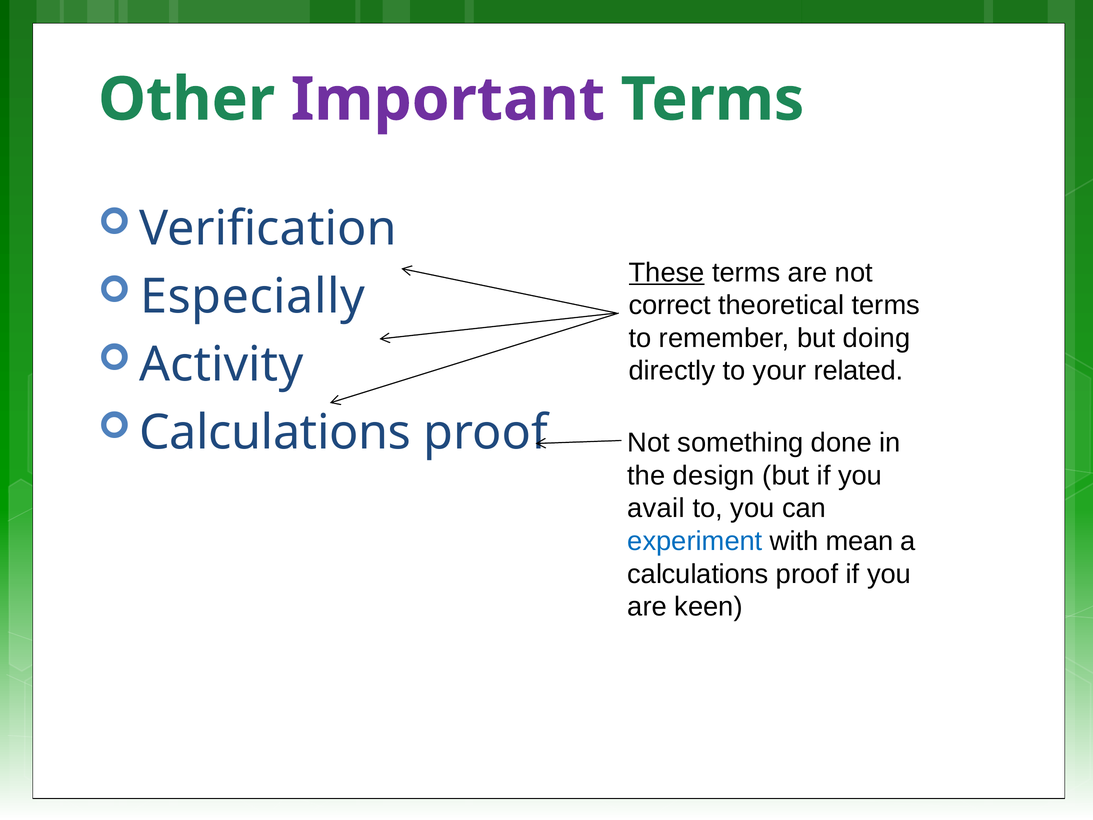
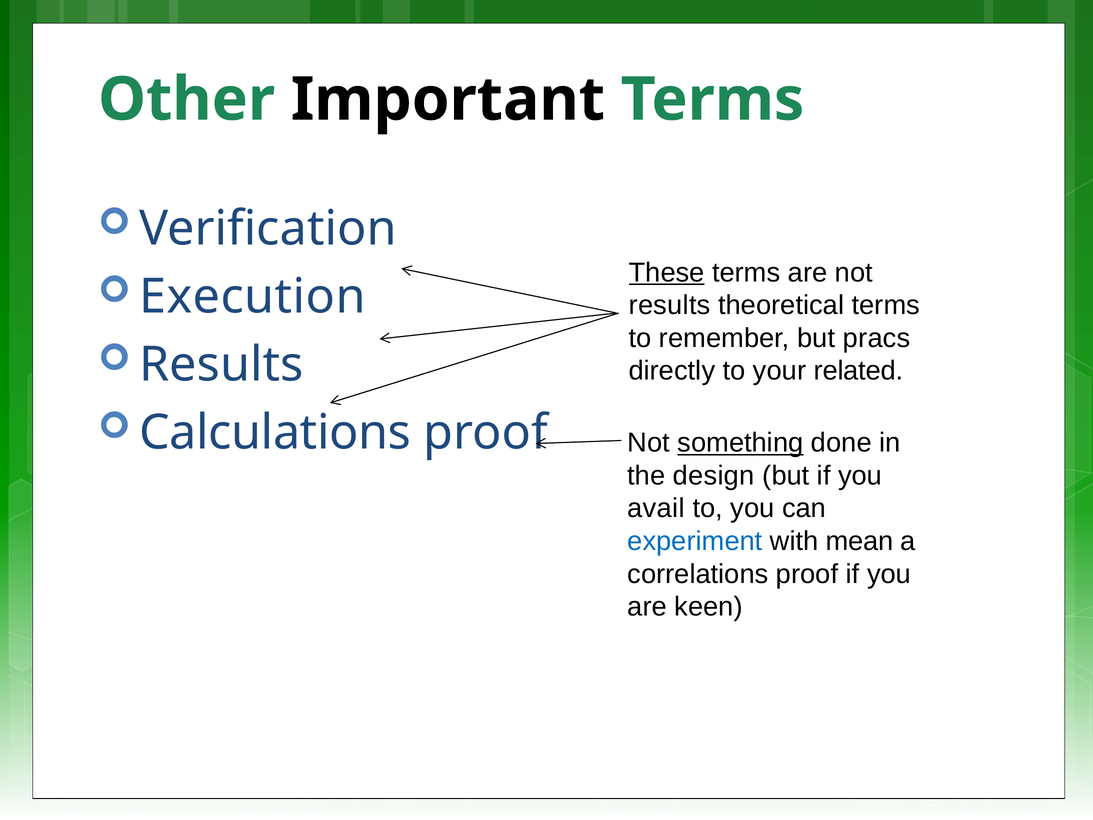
Important colour: purple -> black (448, 100)
Especially: Especially -> Execution (253, 297)
correct: correct -> results (670, 305)
doing: doing -> pracs (877, 338)
Activity: Activity -> Results (221, 365)
something underline: none -> present (740, 443)
calculations: calculations -> correlations (698, 574)
